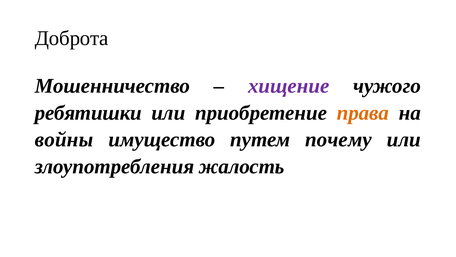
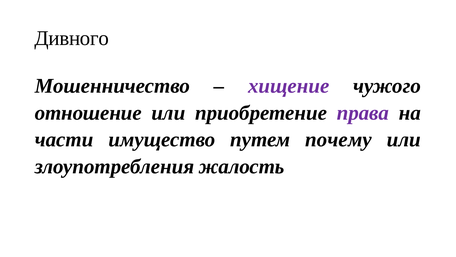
Доброта: Доброта -> Дивного (72, 38)
ребятишки: ребятишки -> отношение (88, 113)
права colour: orange -> purple (363, 113)
войны: войны -> части (64, 139)
